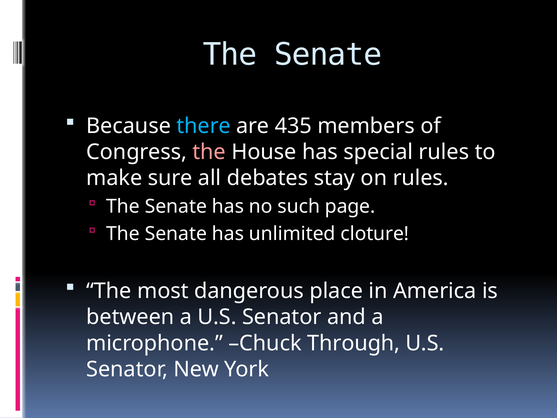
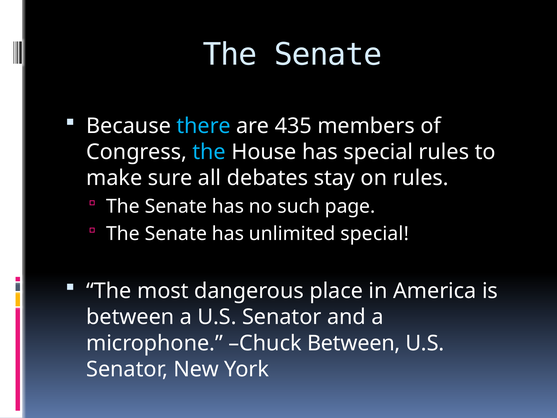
the colour: pink -> light blue (209, 152)
unlimited cloture: cloture -> special (375, 234)
Chuck Through: Through -> Between (354, 343)
